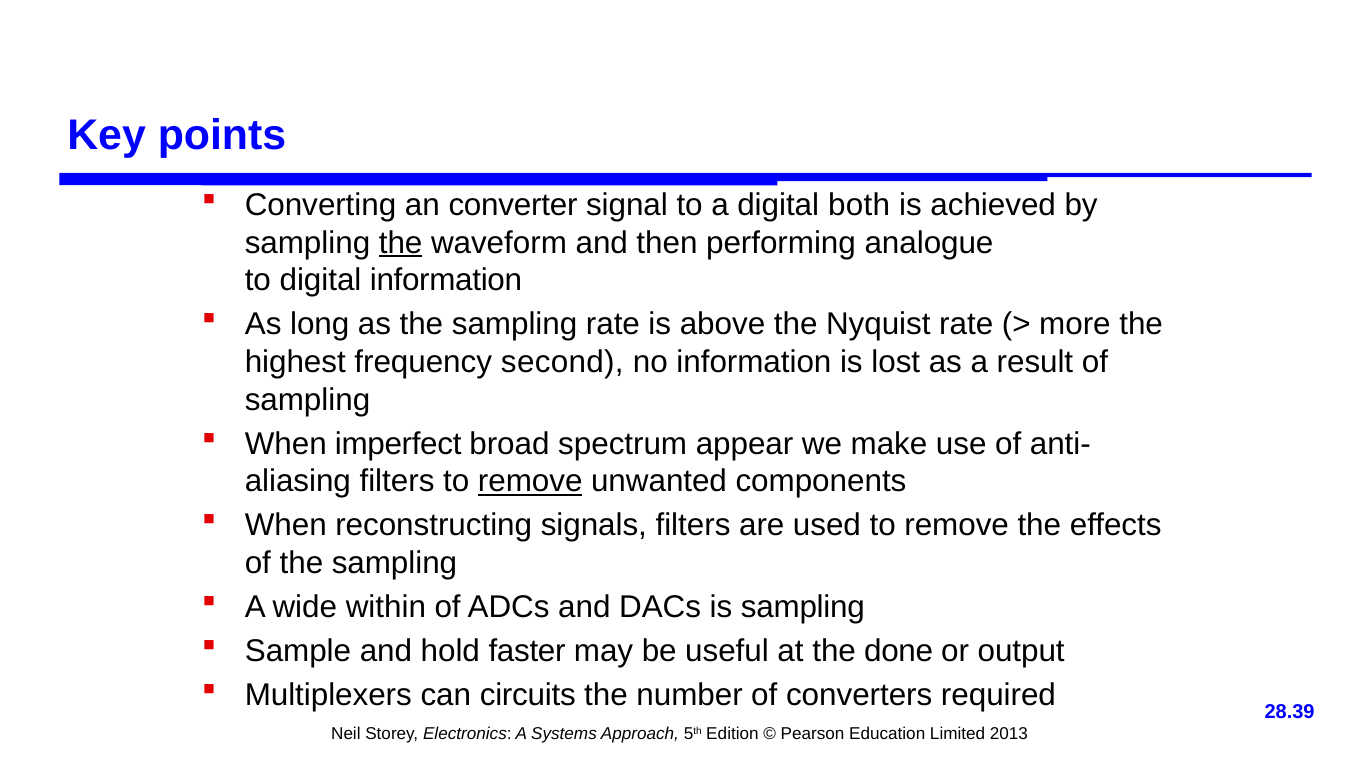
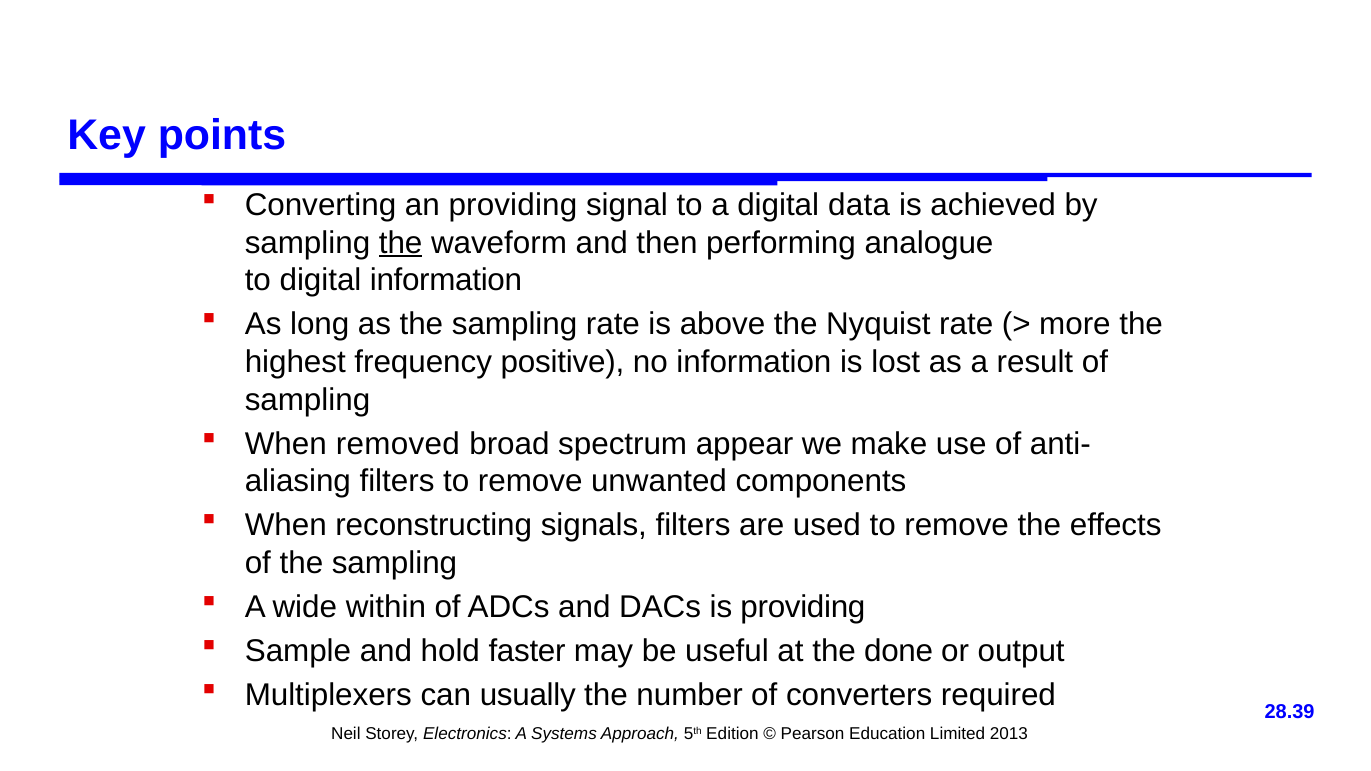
an converter: converter -> providing (513, 205)
both: both -> data (859, 205)
second: second -> positive (563, 362)
imperfect: imperfect -> removed (398, 444)
remove underline: present -> none (530, 482)
is sampling: sampling -> providing (803, 607)
circuits: circuits -> usually (528, 695)
